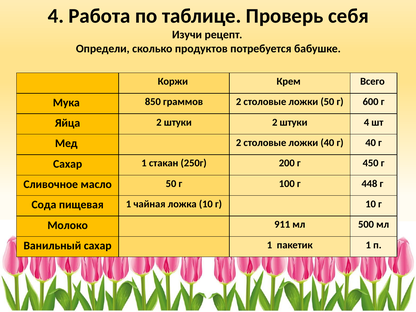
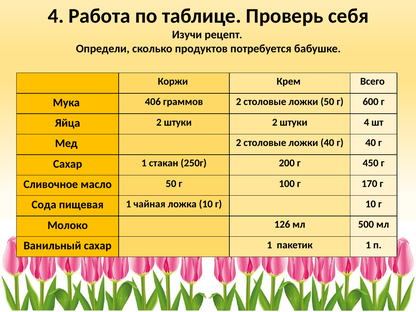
850: 850 -> 406 (153, 102)
448: 448 -> 170 (369, 184)
911: 911 -> 126 (282, 225)
